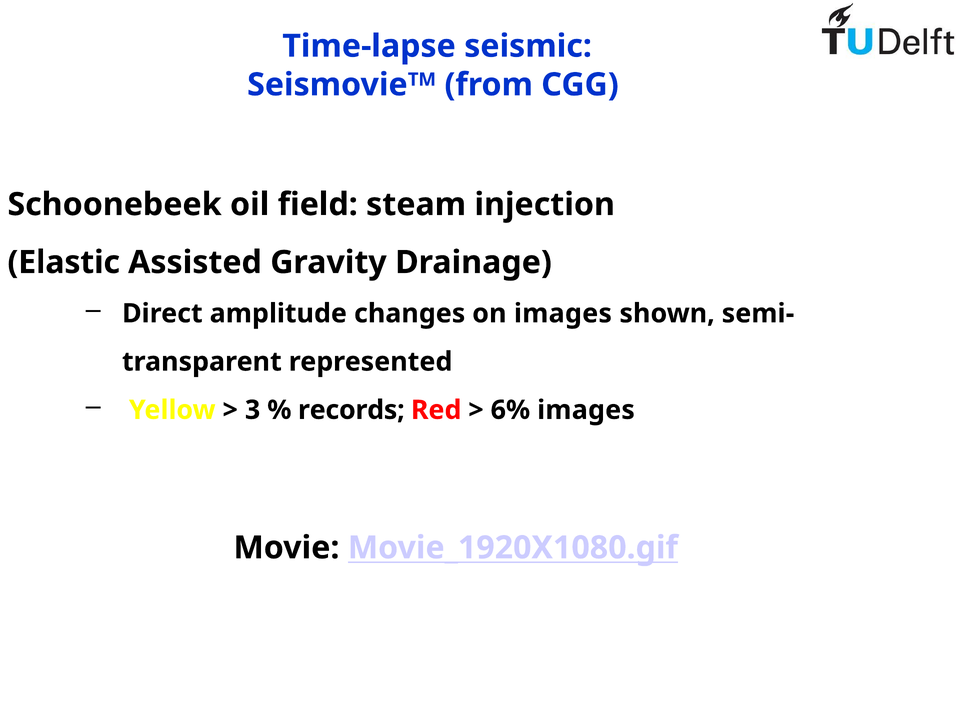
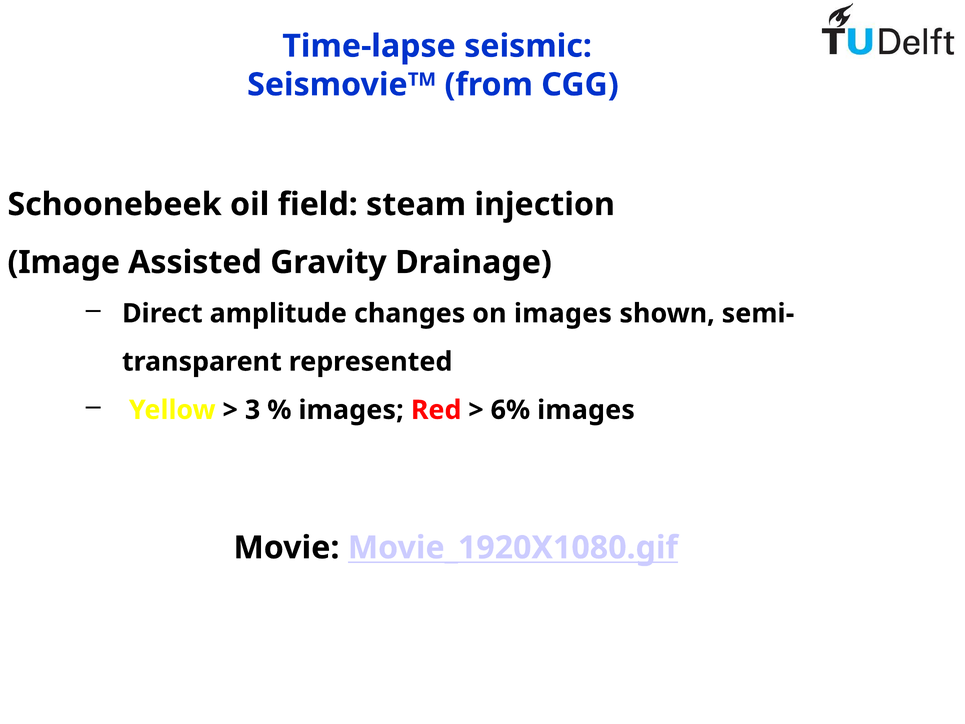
Elastic: Elastic -> Image (64, 262)
records: records -> images (351, 410)
